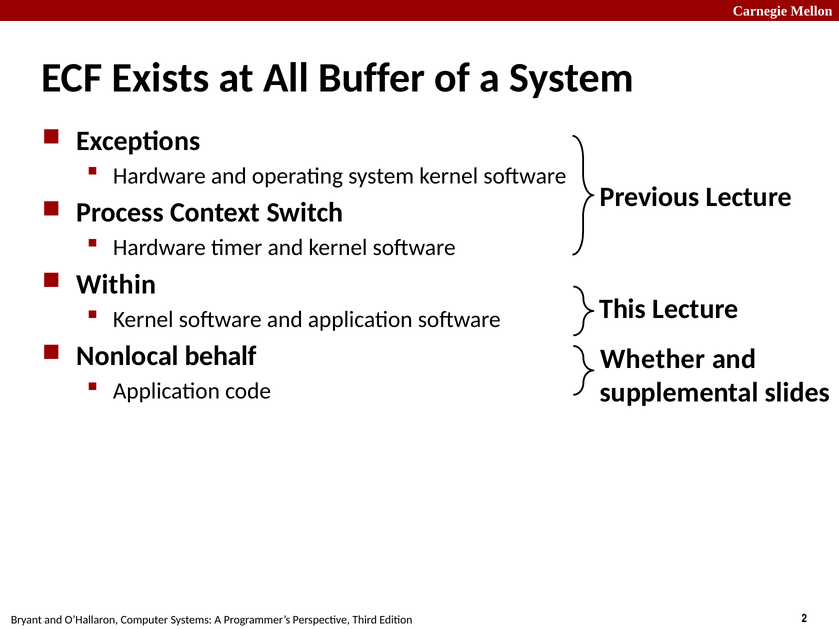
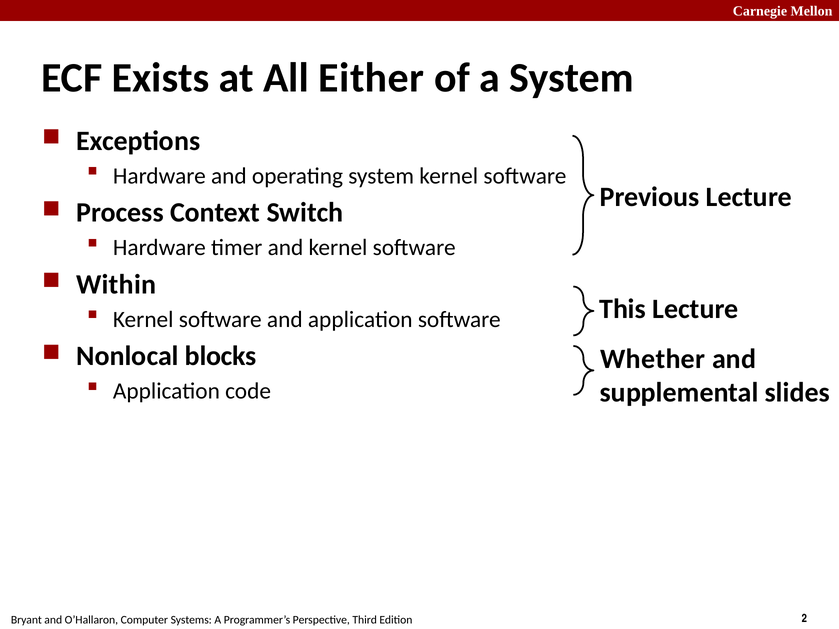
Buffer: Buffer -> Either (371, 78)
behalf: behalf -> blocks (221, 356)
